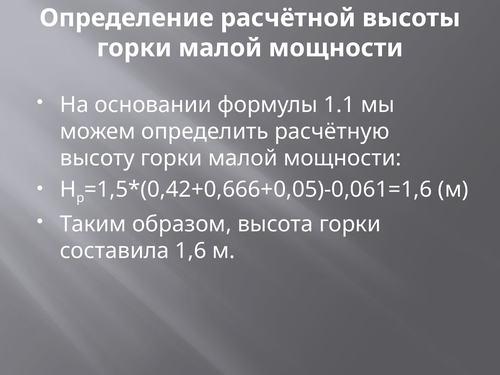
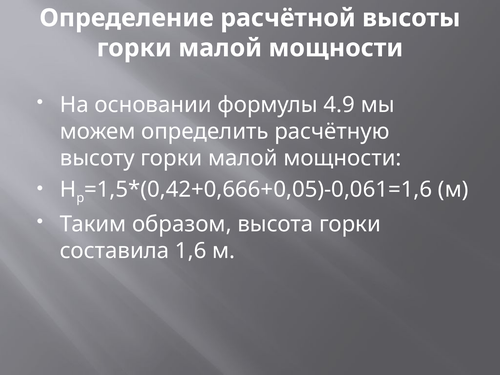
1.1: 1.1 -> 4.9 (339, 105)
